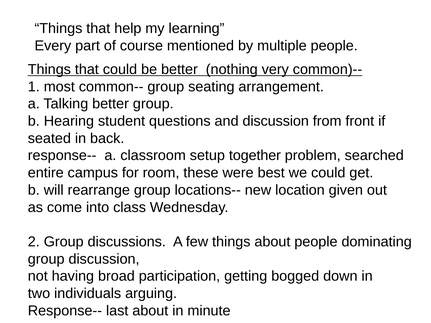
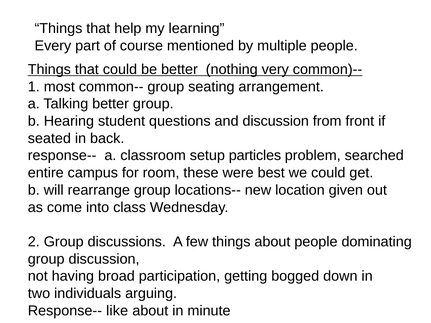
together: together -> particles (255, 156)
last: last -> like (117, 311)
